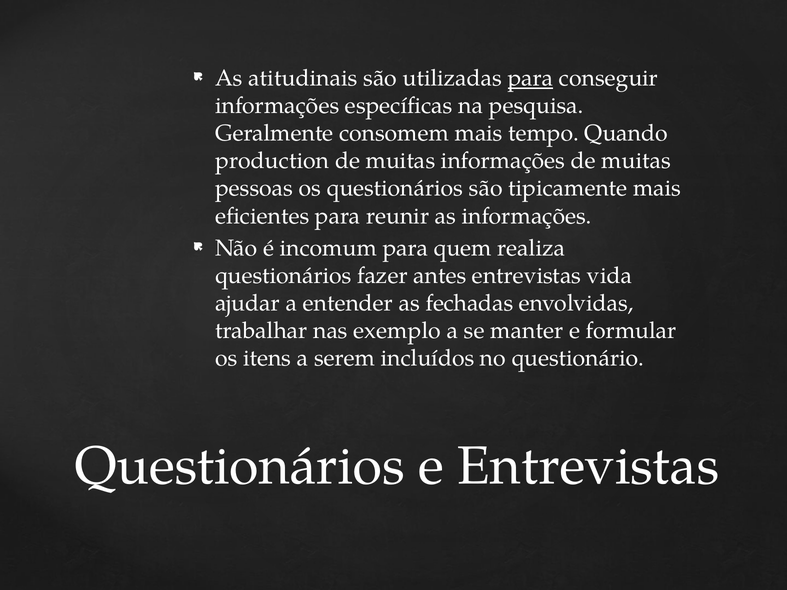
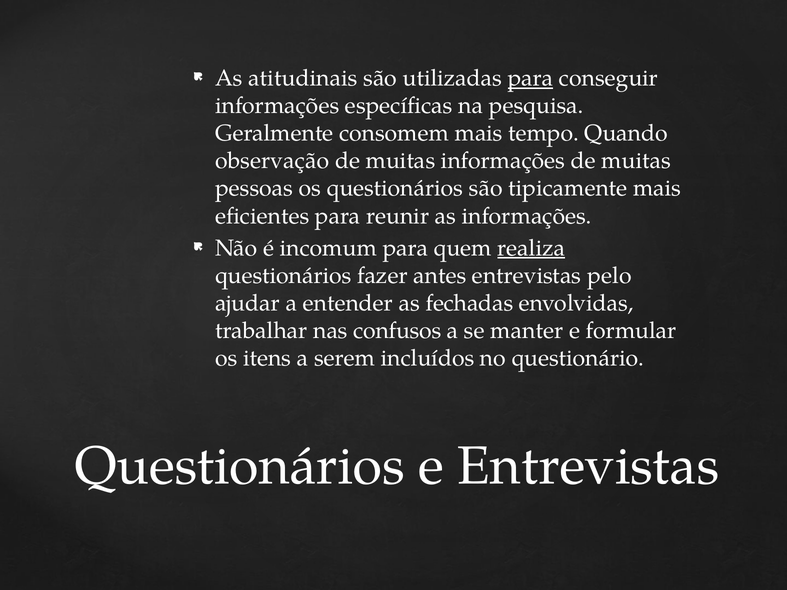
production: production -> observação (272, 161)
realiza underline: none -> present (531, 248)
vida: vida -> pelo (610, 276)
exemplo: exemplo -> confusos (397, 331)
